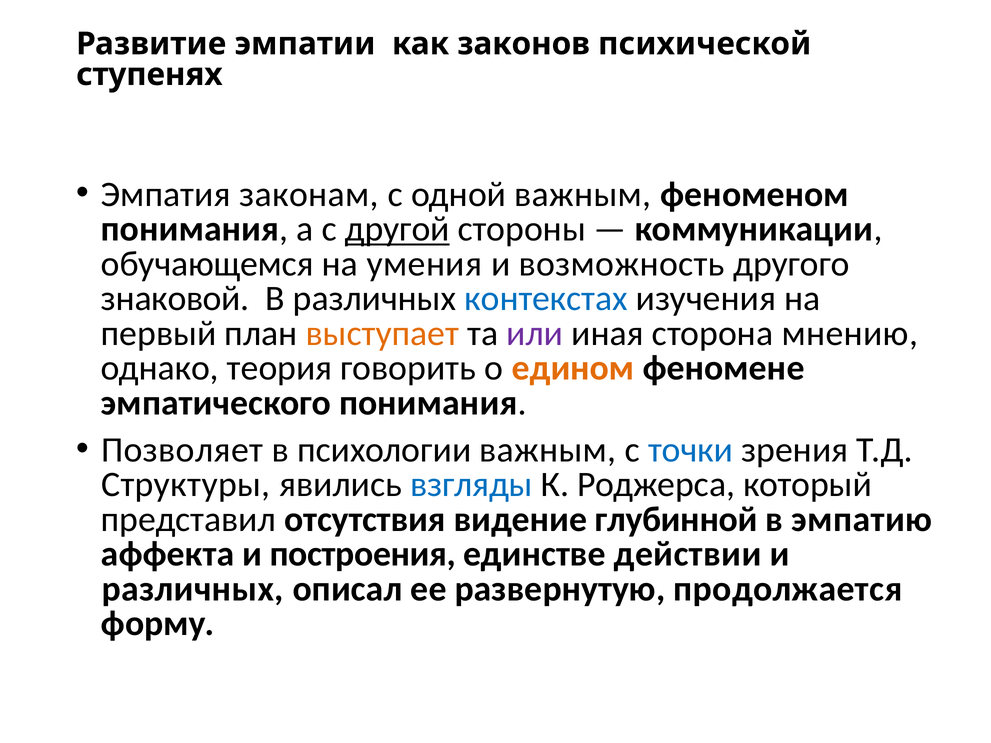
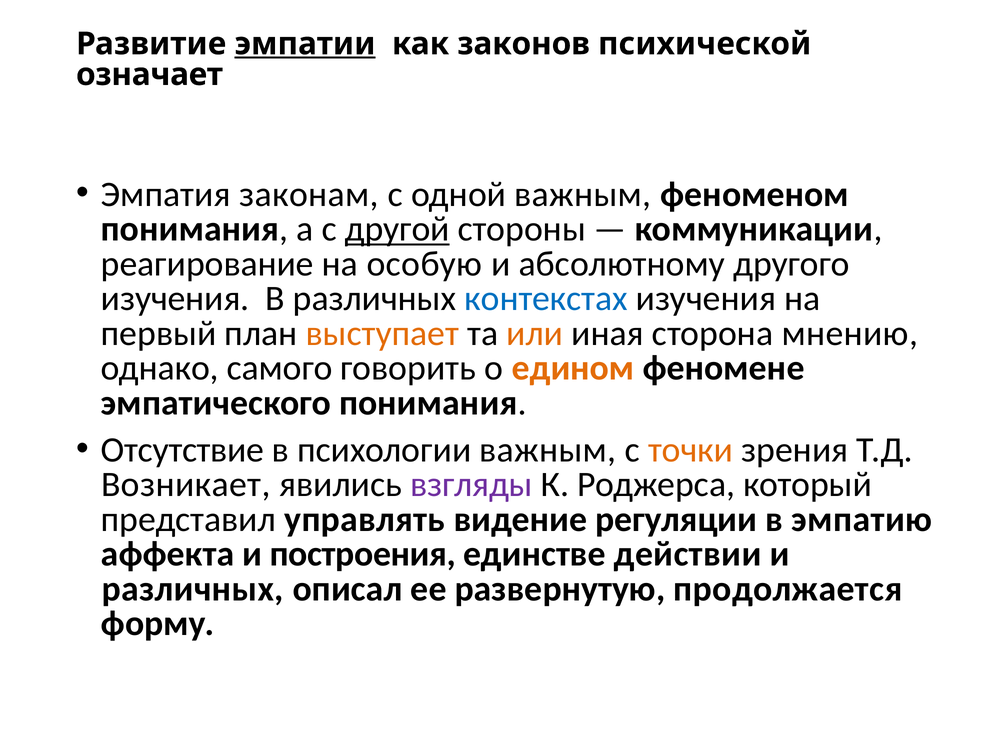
эмпатии underline: none -> present (305, 44)
ступенях: ступенях -> означает (149, 75)
обучающемся: обучающемся -> реагирование (207, 264)
умения: умения -> особую (424, 264)
возможность: возможность -> абсолютному (622, 264)
знаковой: знаковой -> изучения (175, 299)
или colour: purple -> orange (535, 333)
теория: теория -> самого (280, 368)
Позволяет: Позволяет -> Отсутствие (182, 450)
точки colour: blue -> orange (691, 450)
Структуры: Структуры -> Возникает (186, 485)
взгляды colour: blue -> purple (471, 485)
отсутствия: отсутствия -> управлять (365, 520)
глубинной: глубинной -> peгуляции (676, 520)
